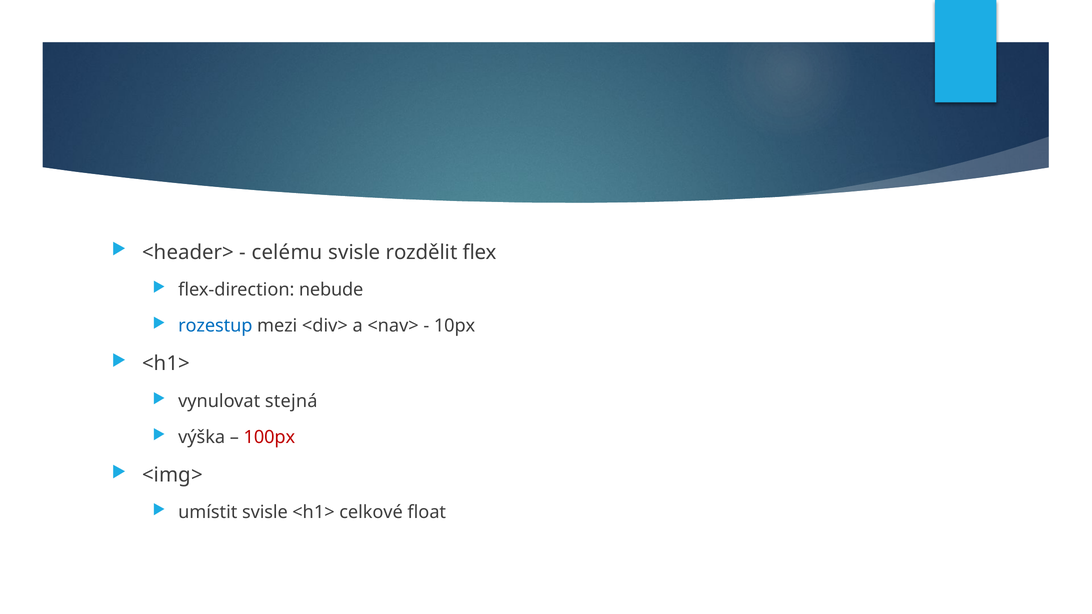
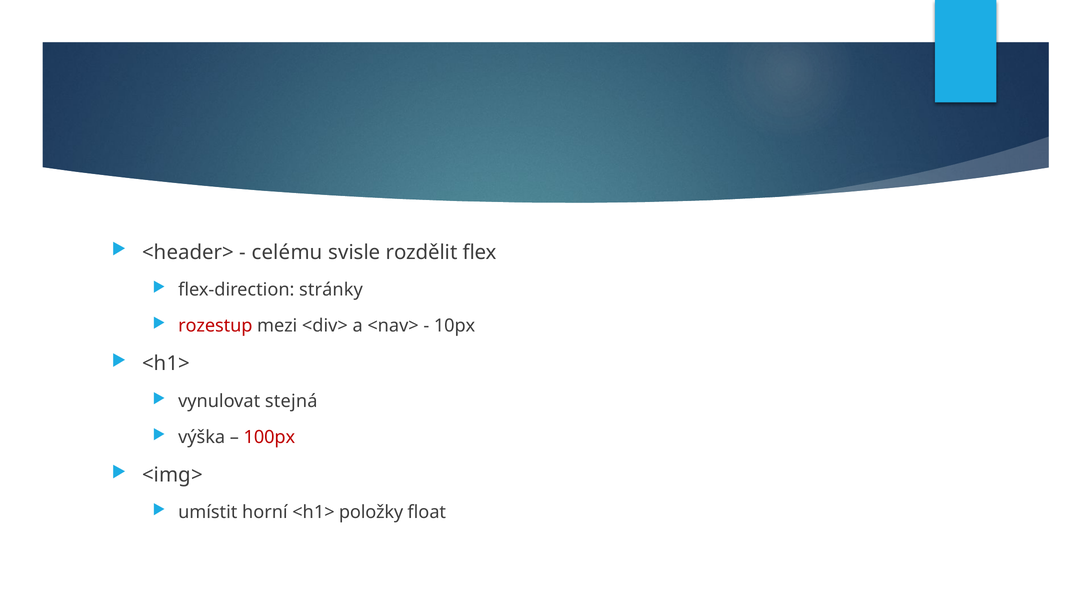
nebude: nebude -> stránky (331, 290)
rozestup colour: blue -> red (215, 326)
umístit svisle: svisle -> horní (265, 513)
celkové: celkové -> položky (371, 513)
